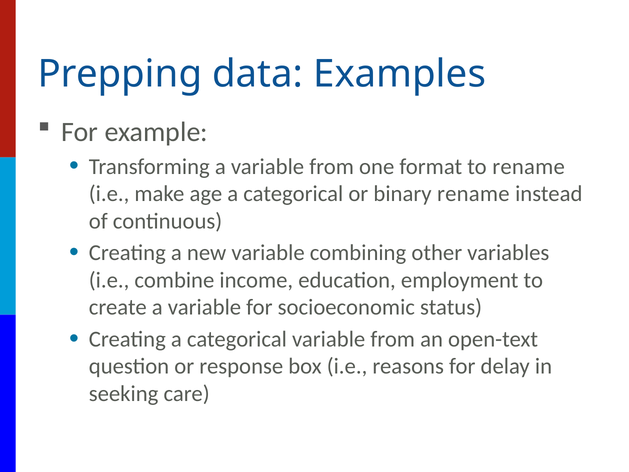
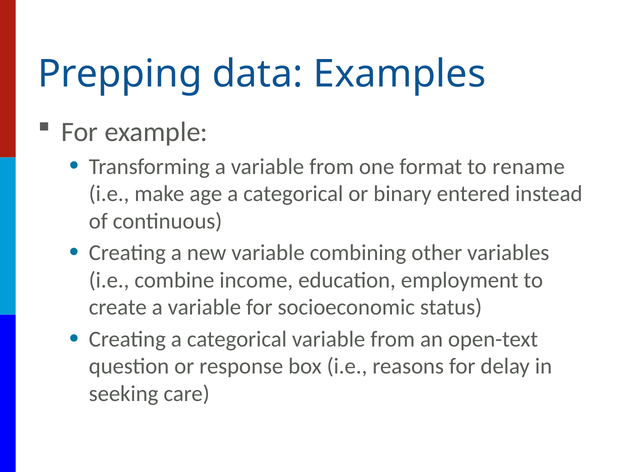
binary rename: rename -> entered (473, 194)
